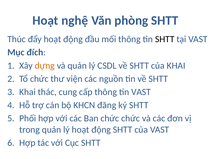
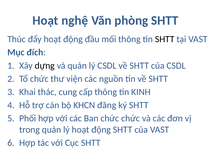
dựng colour: orange -> black (45, 65)
của KHAI: KHAI -> CSDL (176, 65)
tin VAST: VAST -> KINH (141, 92)
